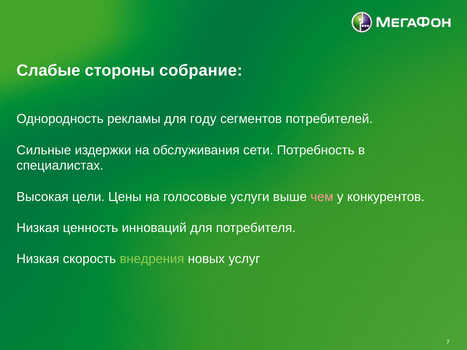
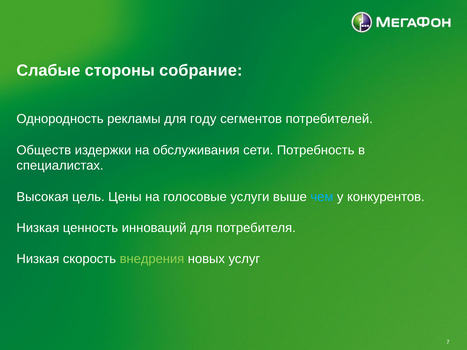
Сильные: Сильные -> Обществ (44, 150)
цели: цели -> цель (88, 197)
чем colour: pink -> light blue (322, 197)
